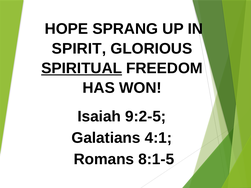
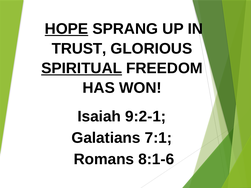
HOPE underline: none -> present (66, 29)
SPIRIT: SPIRIT -> TRUST (79, 49)
9:2-5: 9:2-5 -> 9:2-1 (146, 117)
4:1: 4:1 -> 7:1 (158, 138)
8:1-5: 8:1-5 -> 8:1-6 (156, 160)
